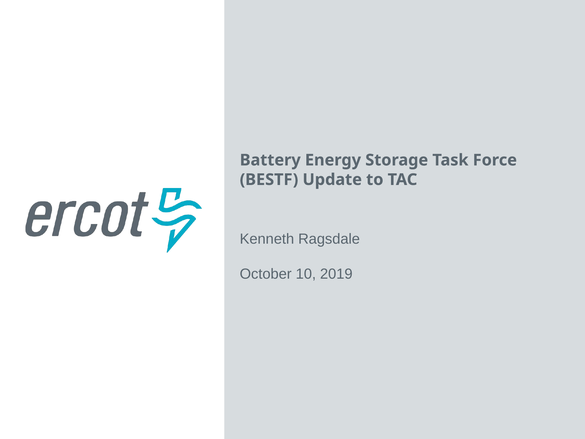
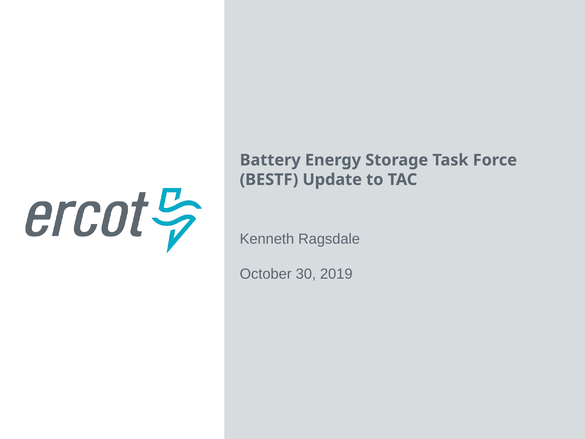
10: 10 -> 30 (306, 274)
